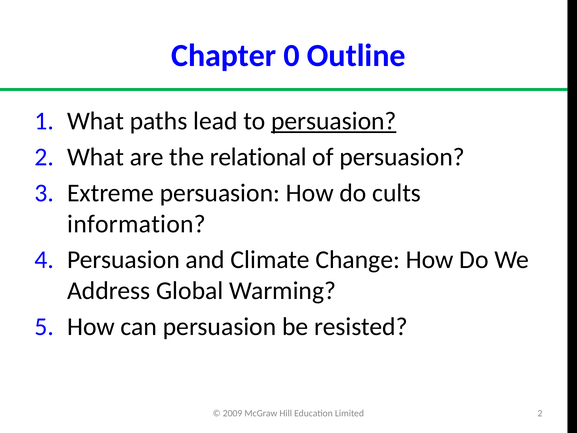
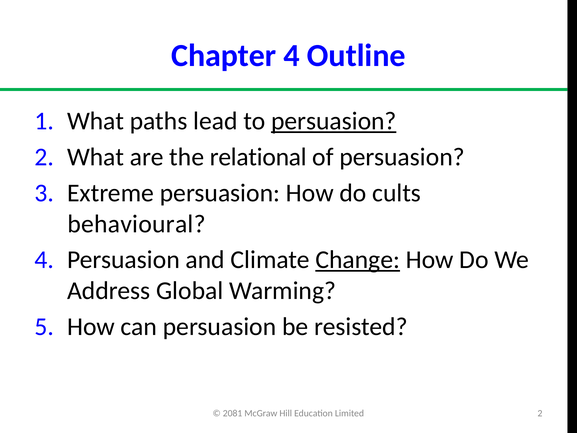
Chapter 0: 0 -> 4 (292, 56)
information: information -> behavioural (137, 224)
Change underline: none -> present (358, 260)
2009: 2009 -> 2081 (233, 413)
